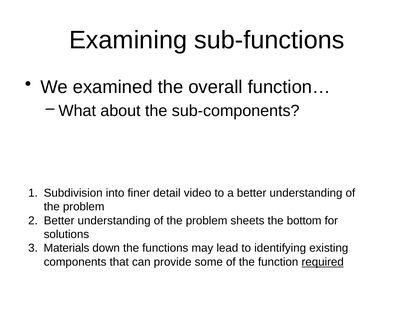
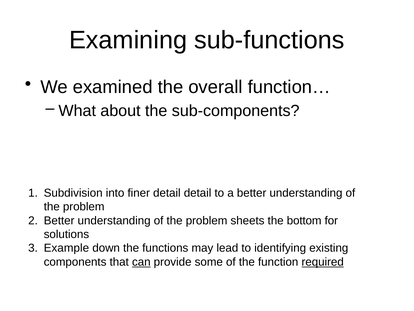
detail video: video -> detail (198, 193)
Materials: Materials -> Example (66, 248)
can underline: none -> present (141, 262)
